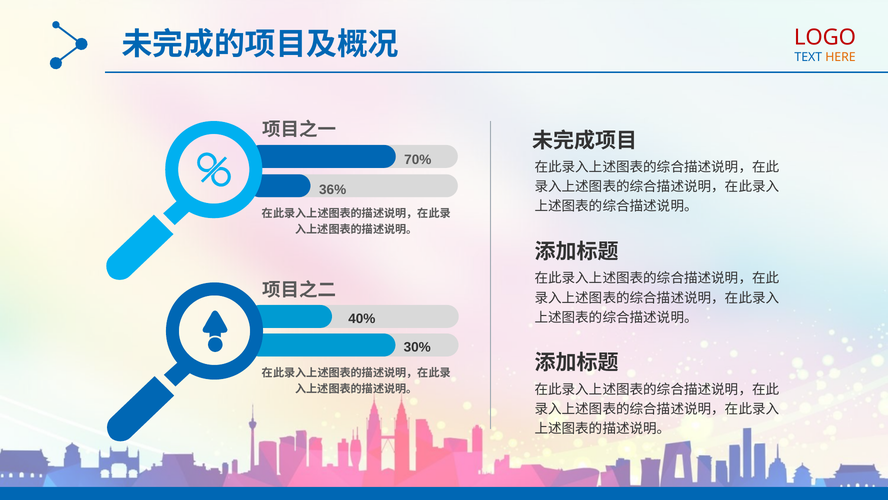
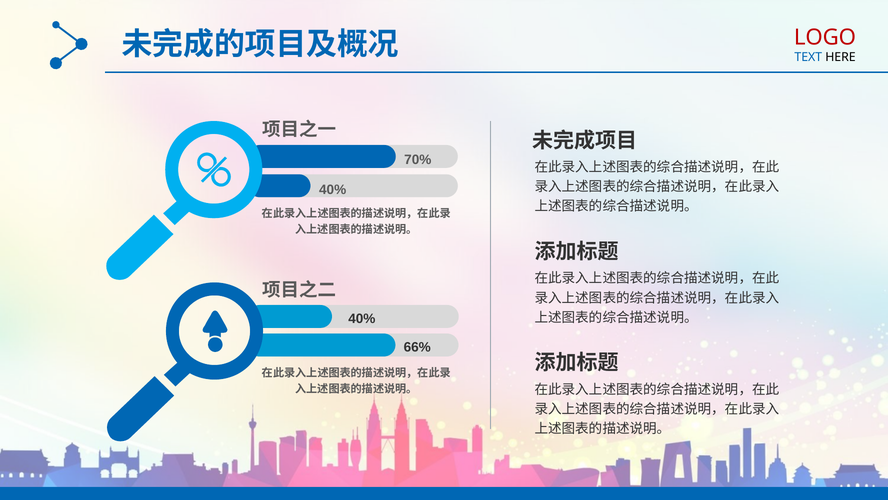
HERE colour: orange -> black (840, 57)
36%: 36% -> 40% (333, 190)
30%: 30% -> 66% (417, 347)
